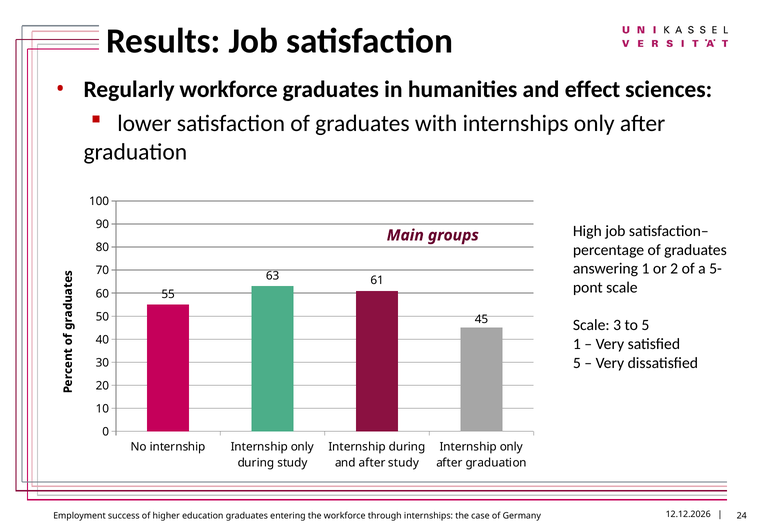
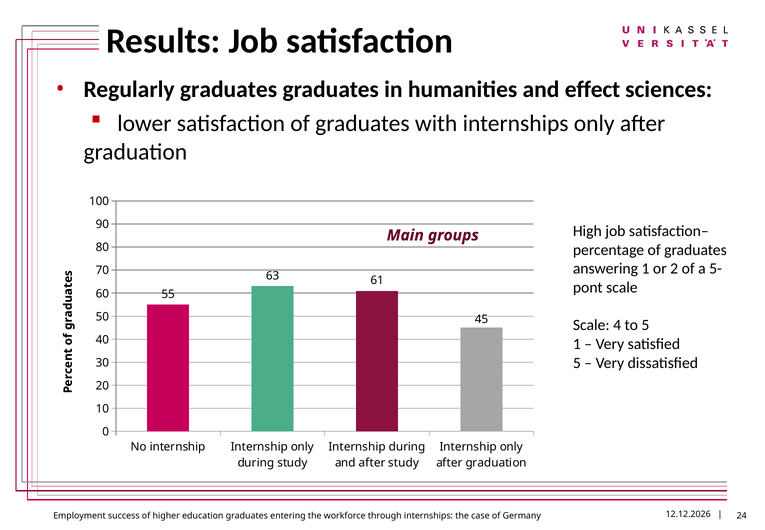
Regularly workforce: workforce -> graduates (229, 89)
3: 3 -> 4 (617, 325)
